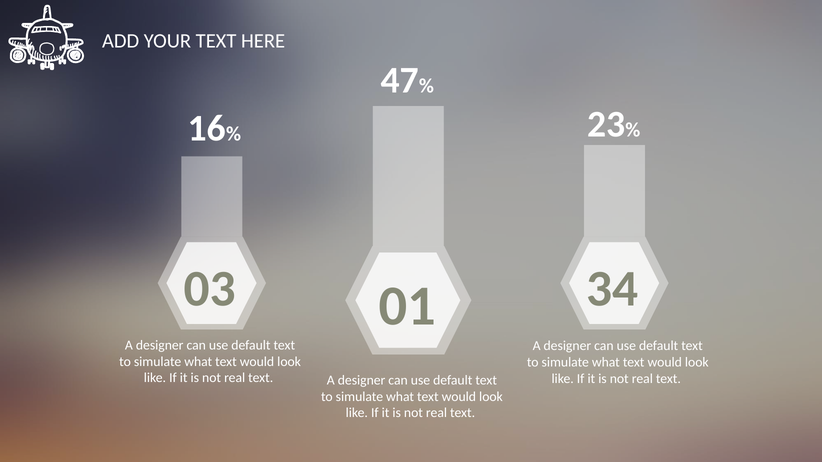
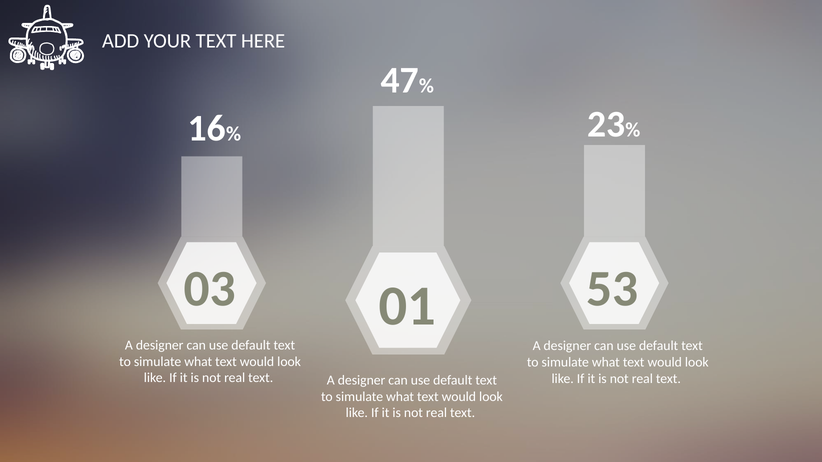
34: 34 -> 53 (612, 289)
